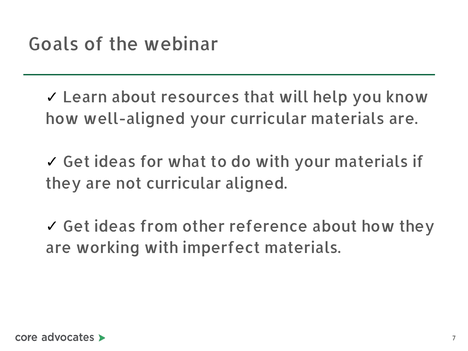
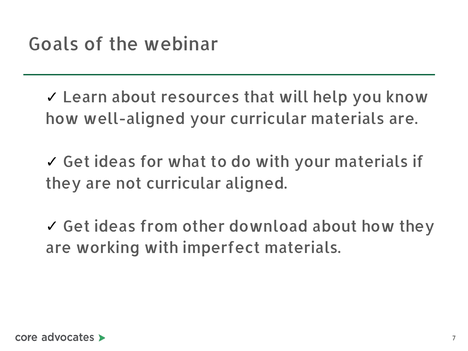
reference: reference -> download (268, 227)
